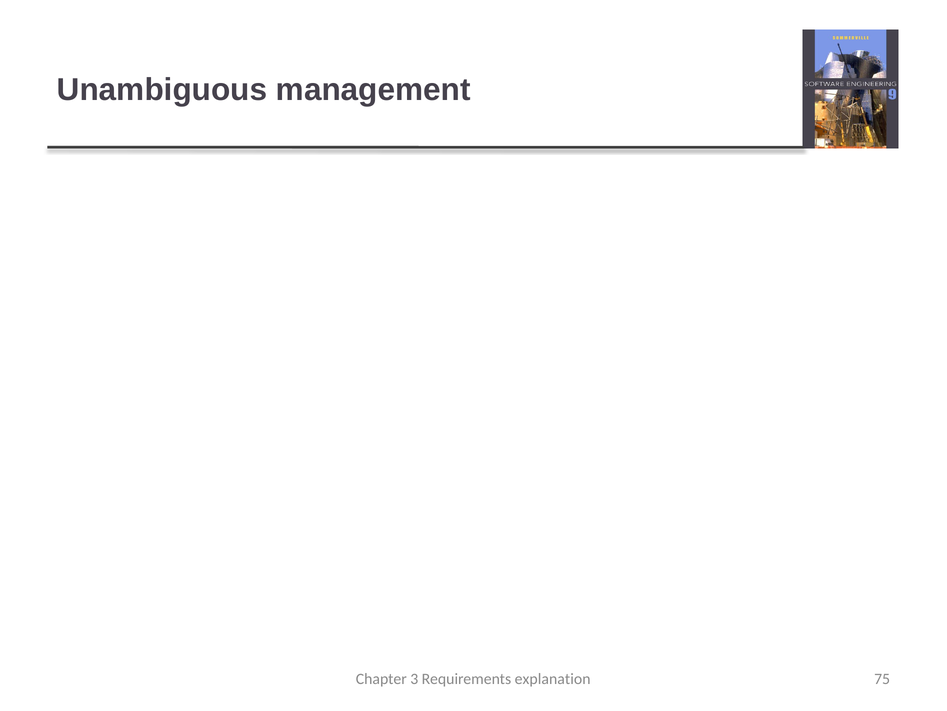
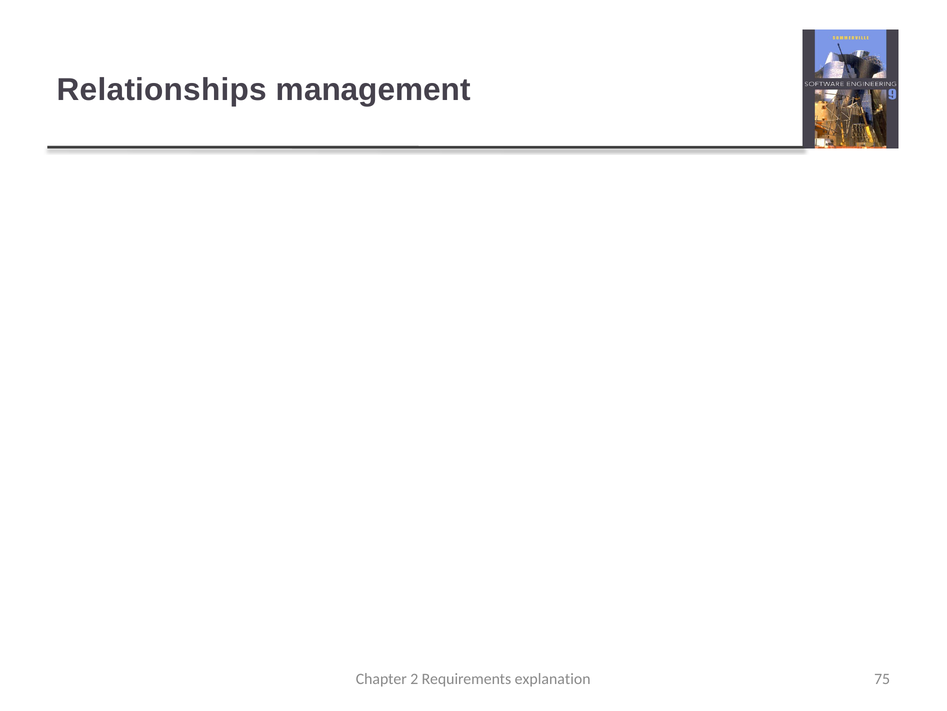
Unambiguous: Unambiguous -> Relationships (162, 90)
3: 3 -> 2 (414, 678)
